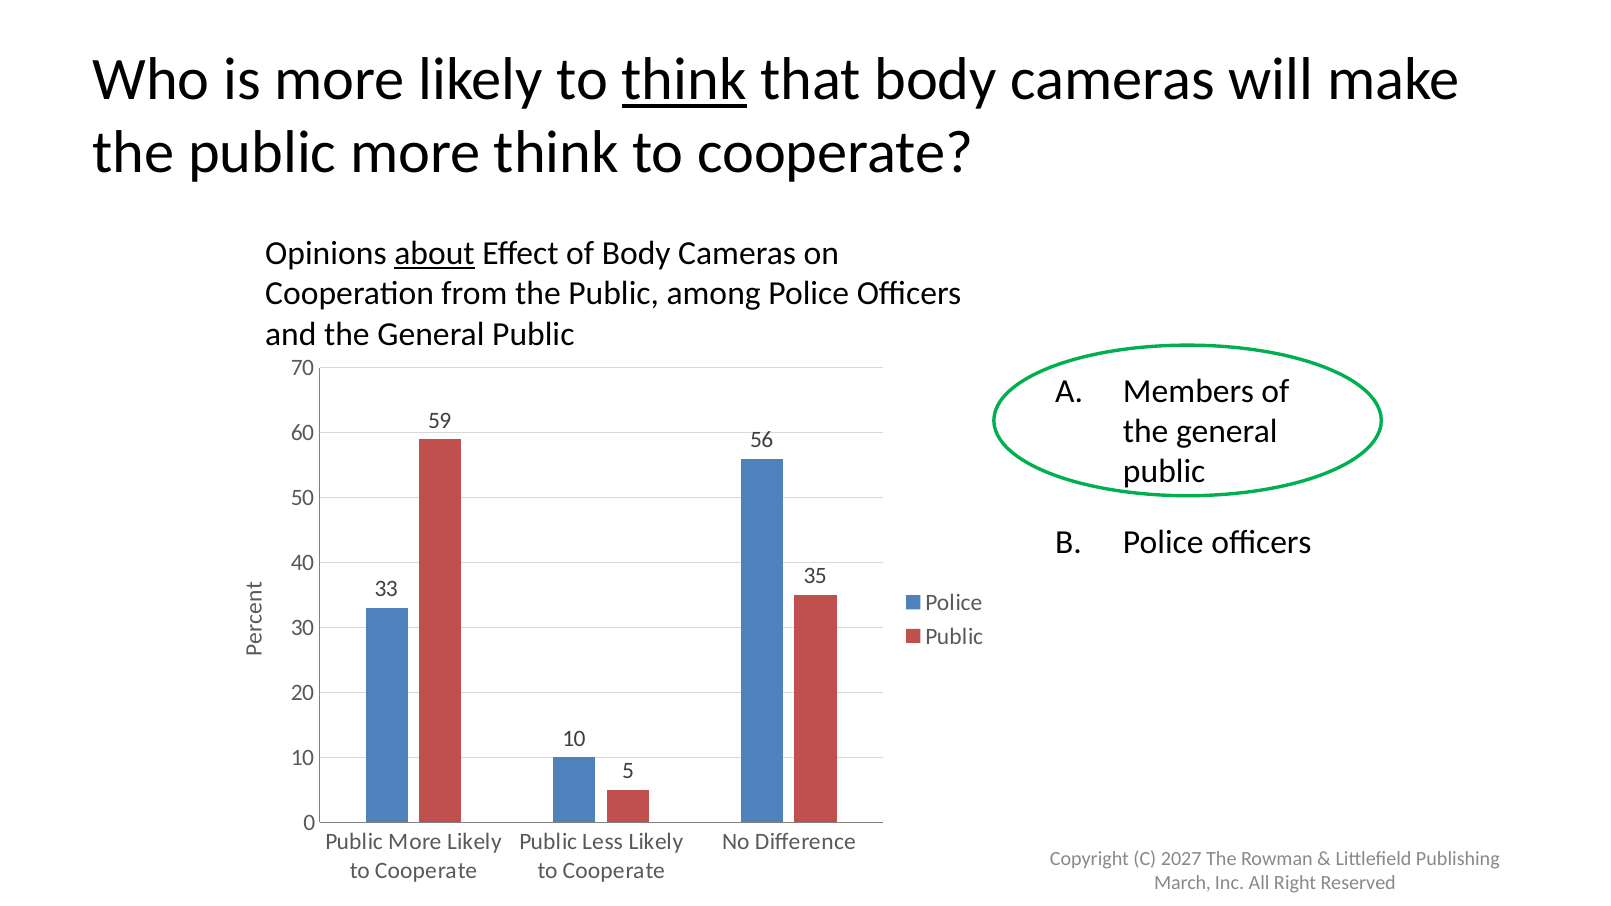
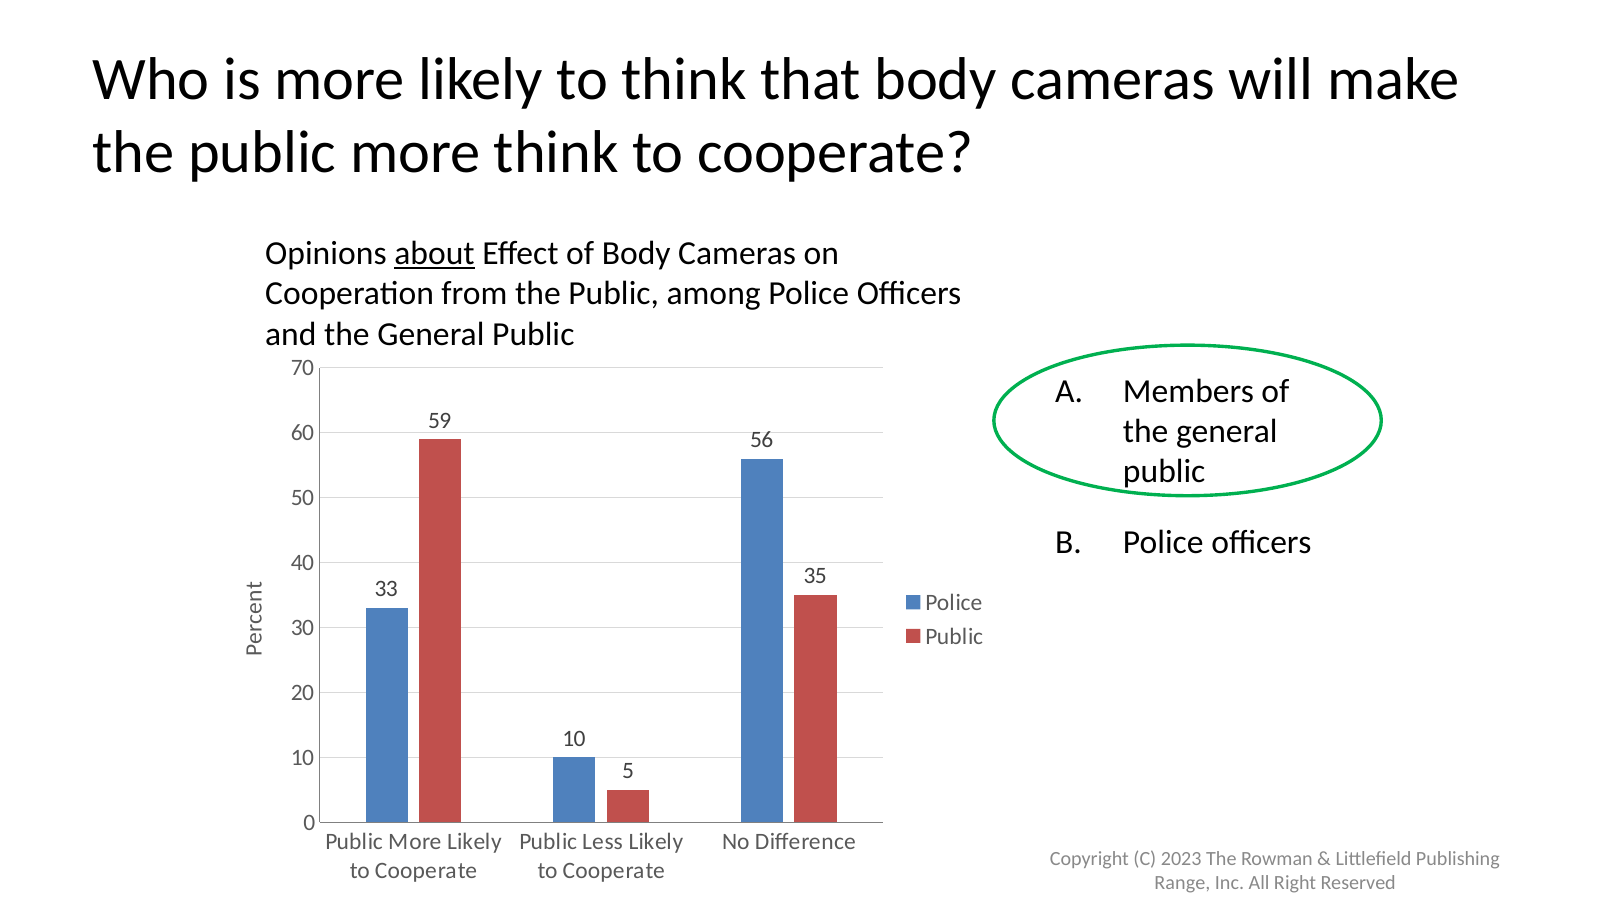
think underline: present -> none (684, 80)
2027: 2027 -> 2023 (1181, 859)
March: March -> Range (1182, 883)
